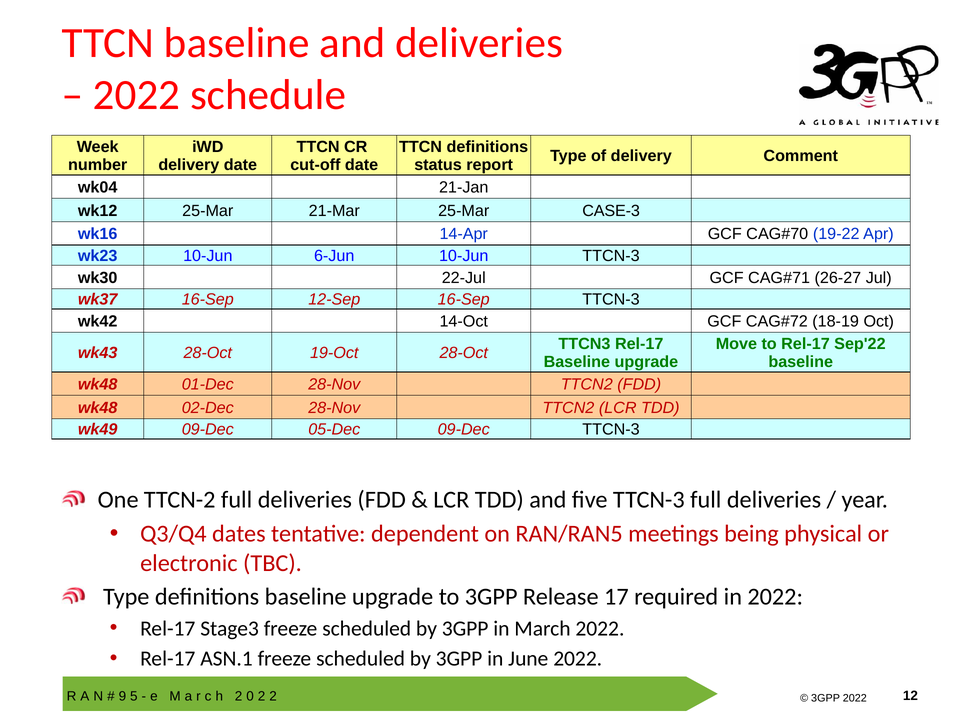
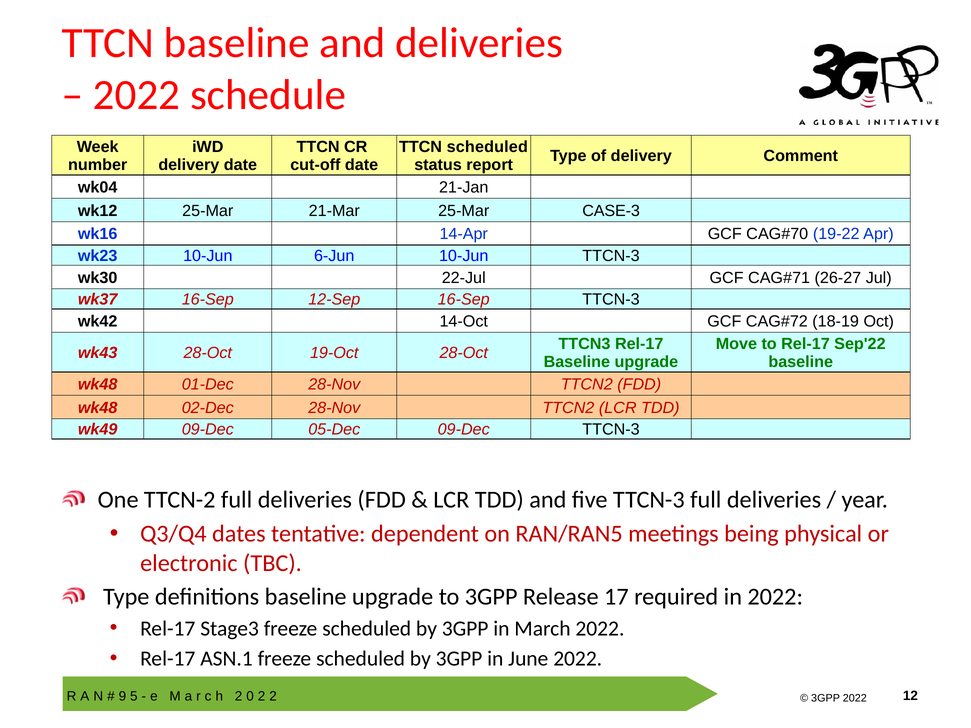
TTCN definitions: definitions -> scheduled (487, 147)
